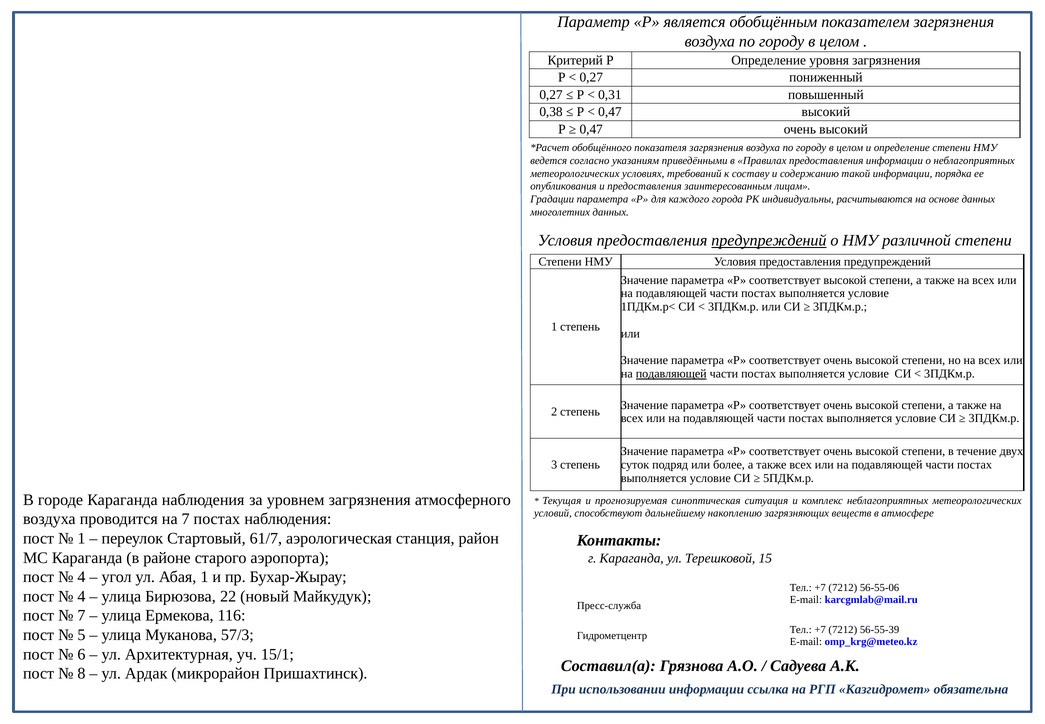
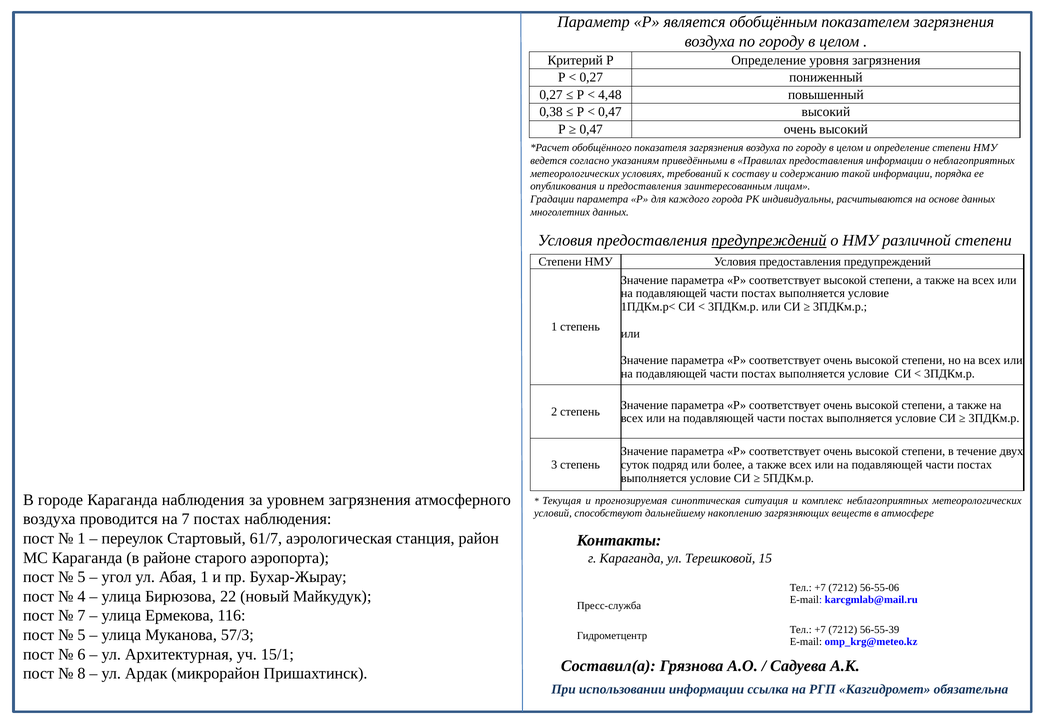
0,31: 0,31 -> 4,48 (610, 95)
подавляющей underline: present -> none (671, 373)
4: 4 -> 5 (81, 577)
